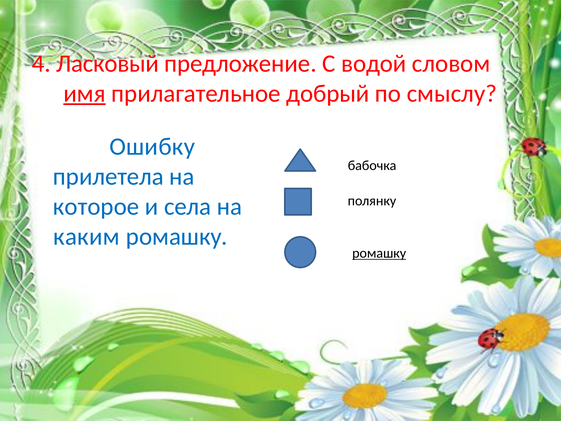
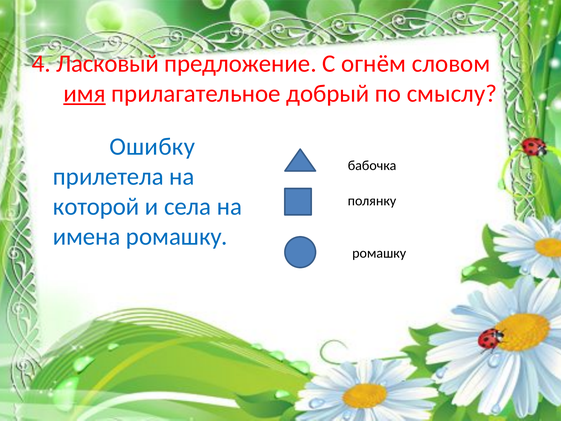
водой: водой -> огнём (374, 63)
которое: которое -> которой (96, 207)
каким: каким -> имена (87, 236)
ромашку underline: present -> none (379, 253)
